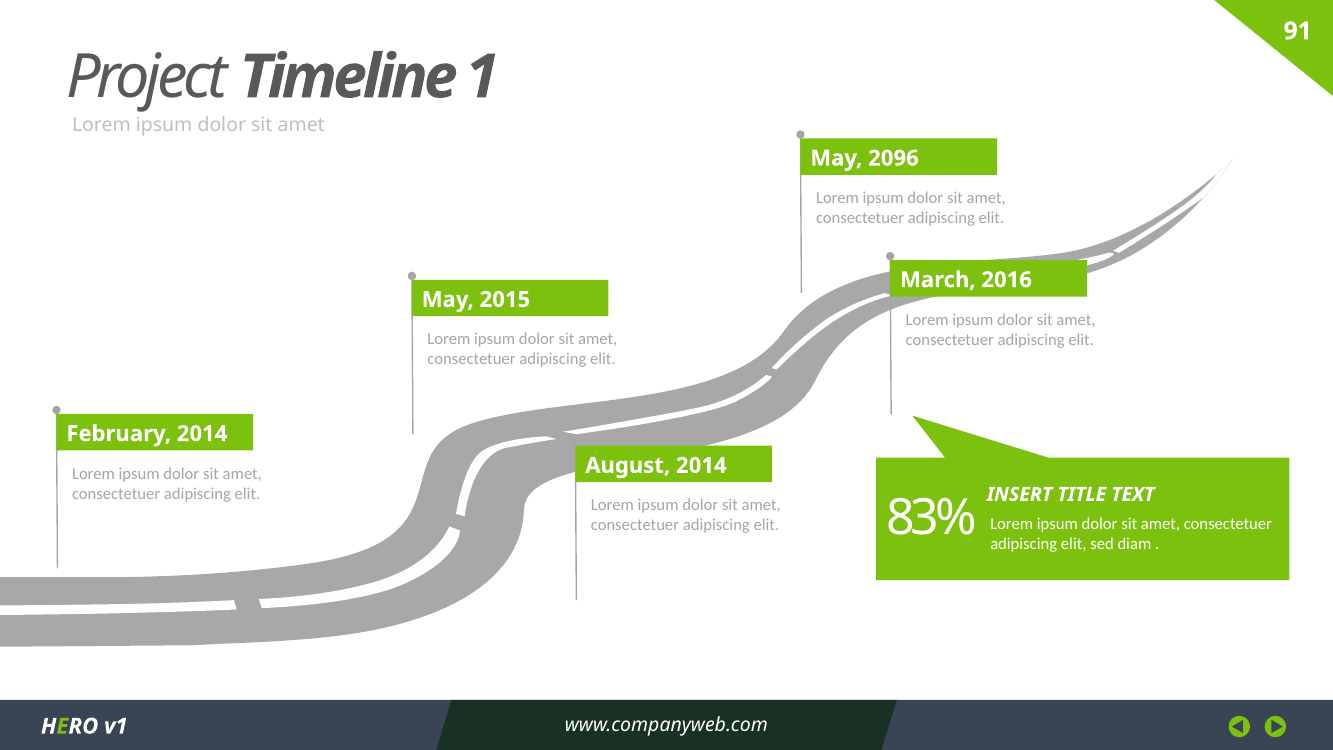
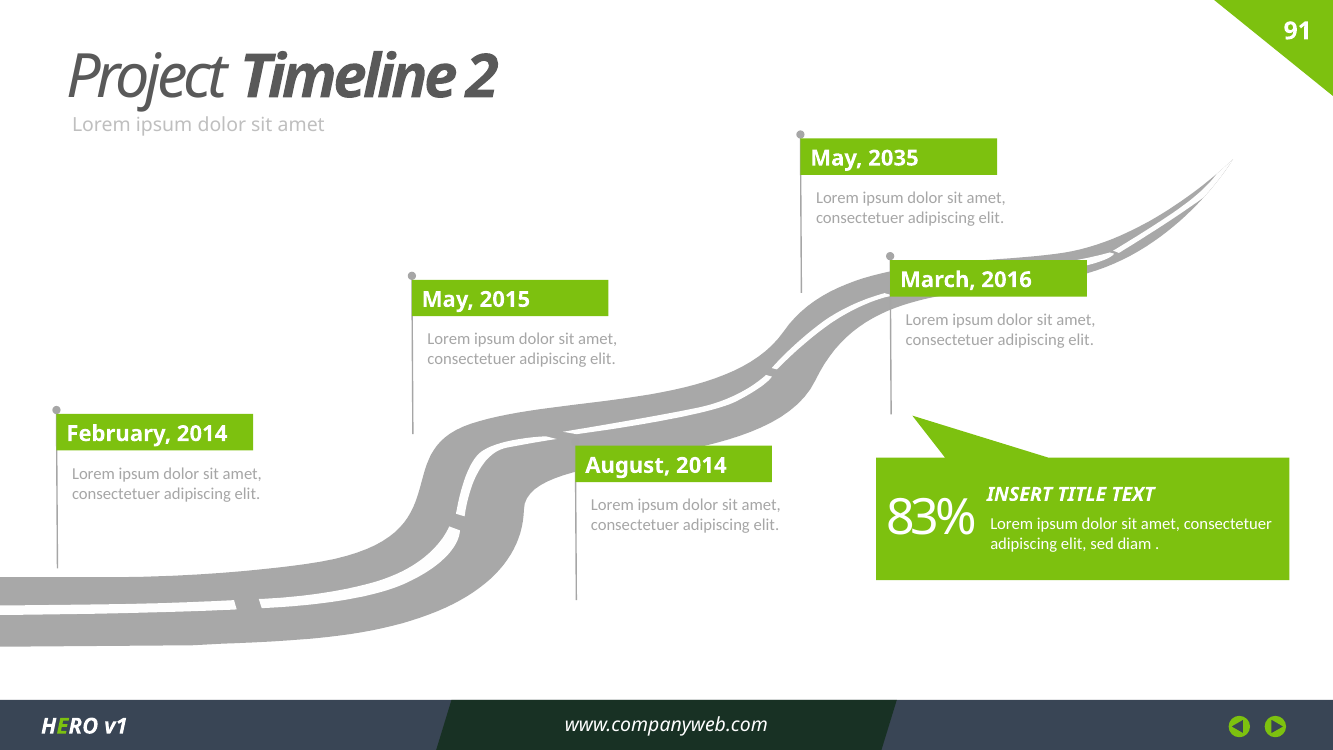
1: 1 -> 2 (482, 77)
2096: 2096 -> 2035 (893, 158)
